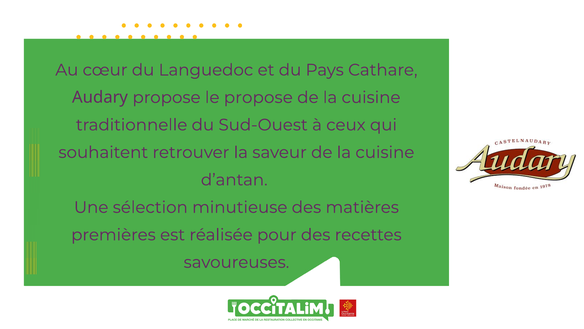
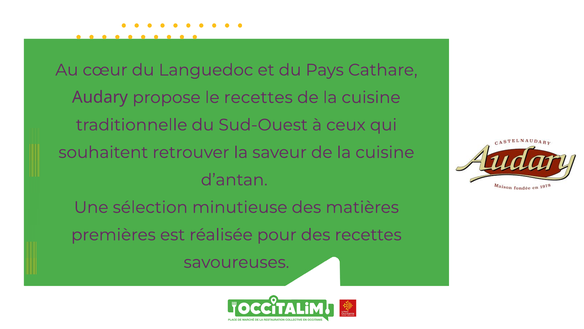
le propose: propose -> recettes (258, 97)
